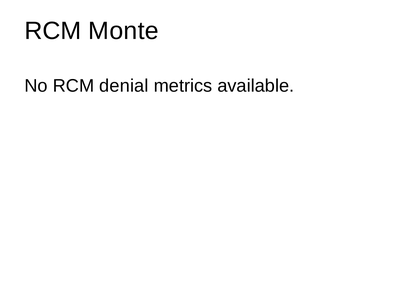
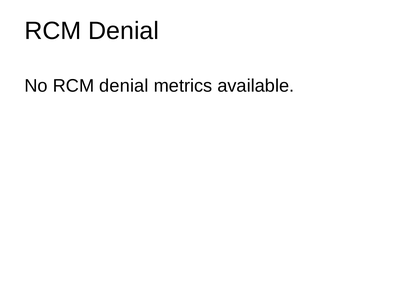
Monte: Monte -> Denial (124, 31)
